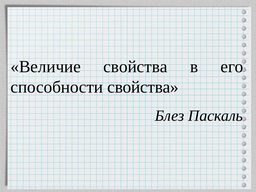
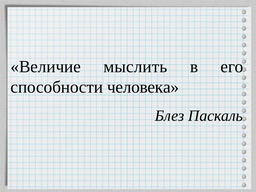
Величие свойства: свойства -> мыслить (135, 67)
способности свойства: свойства -> человека (143, 87)
